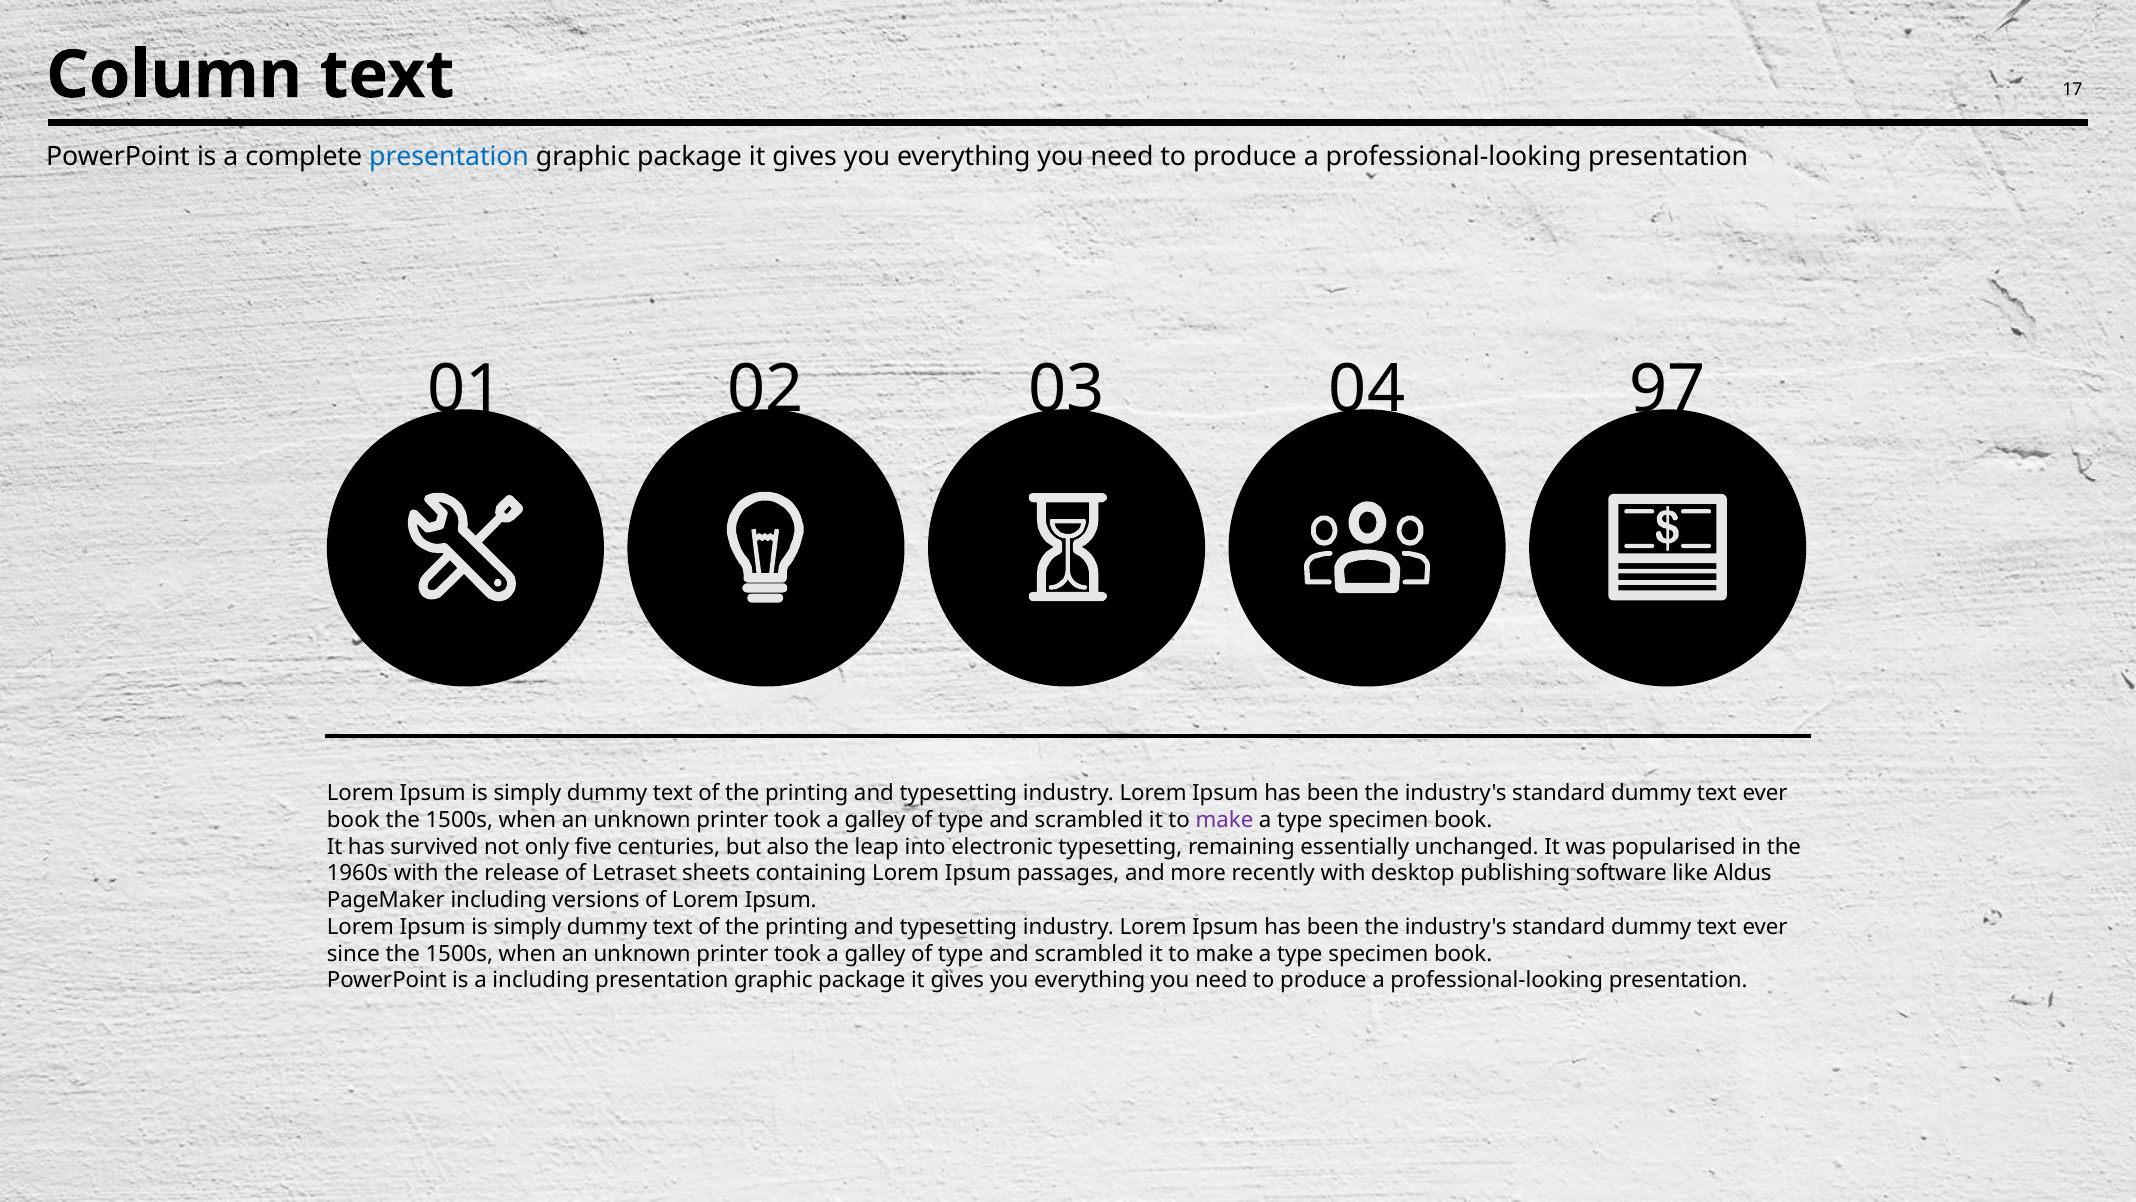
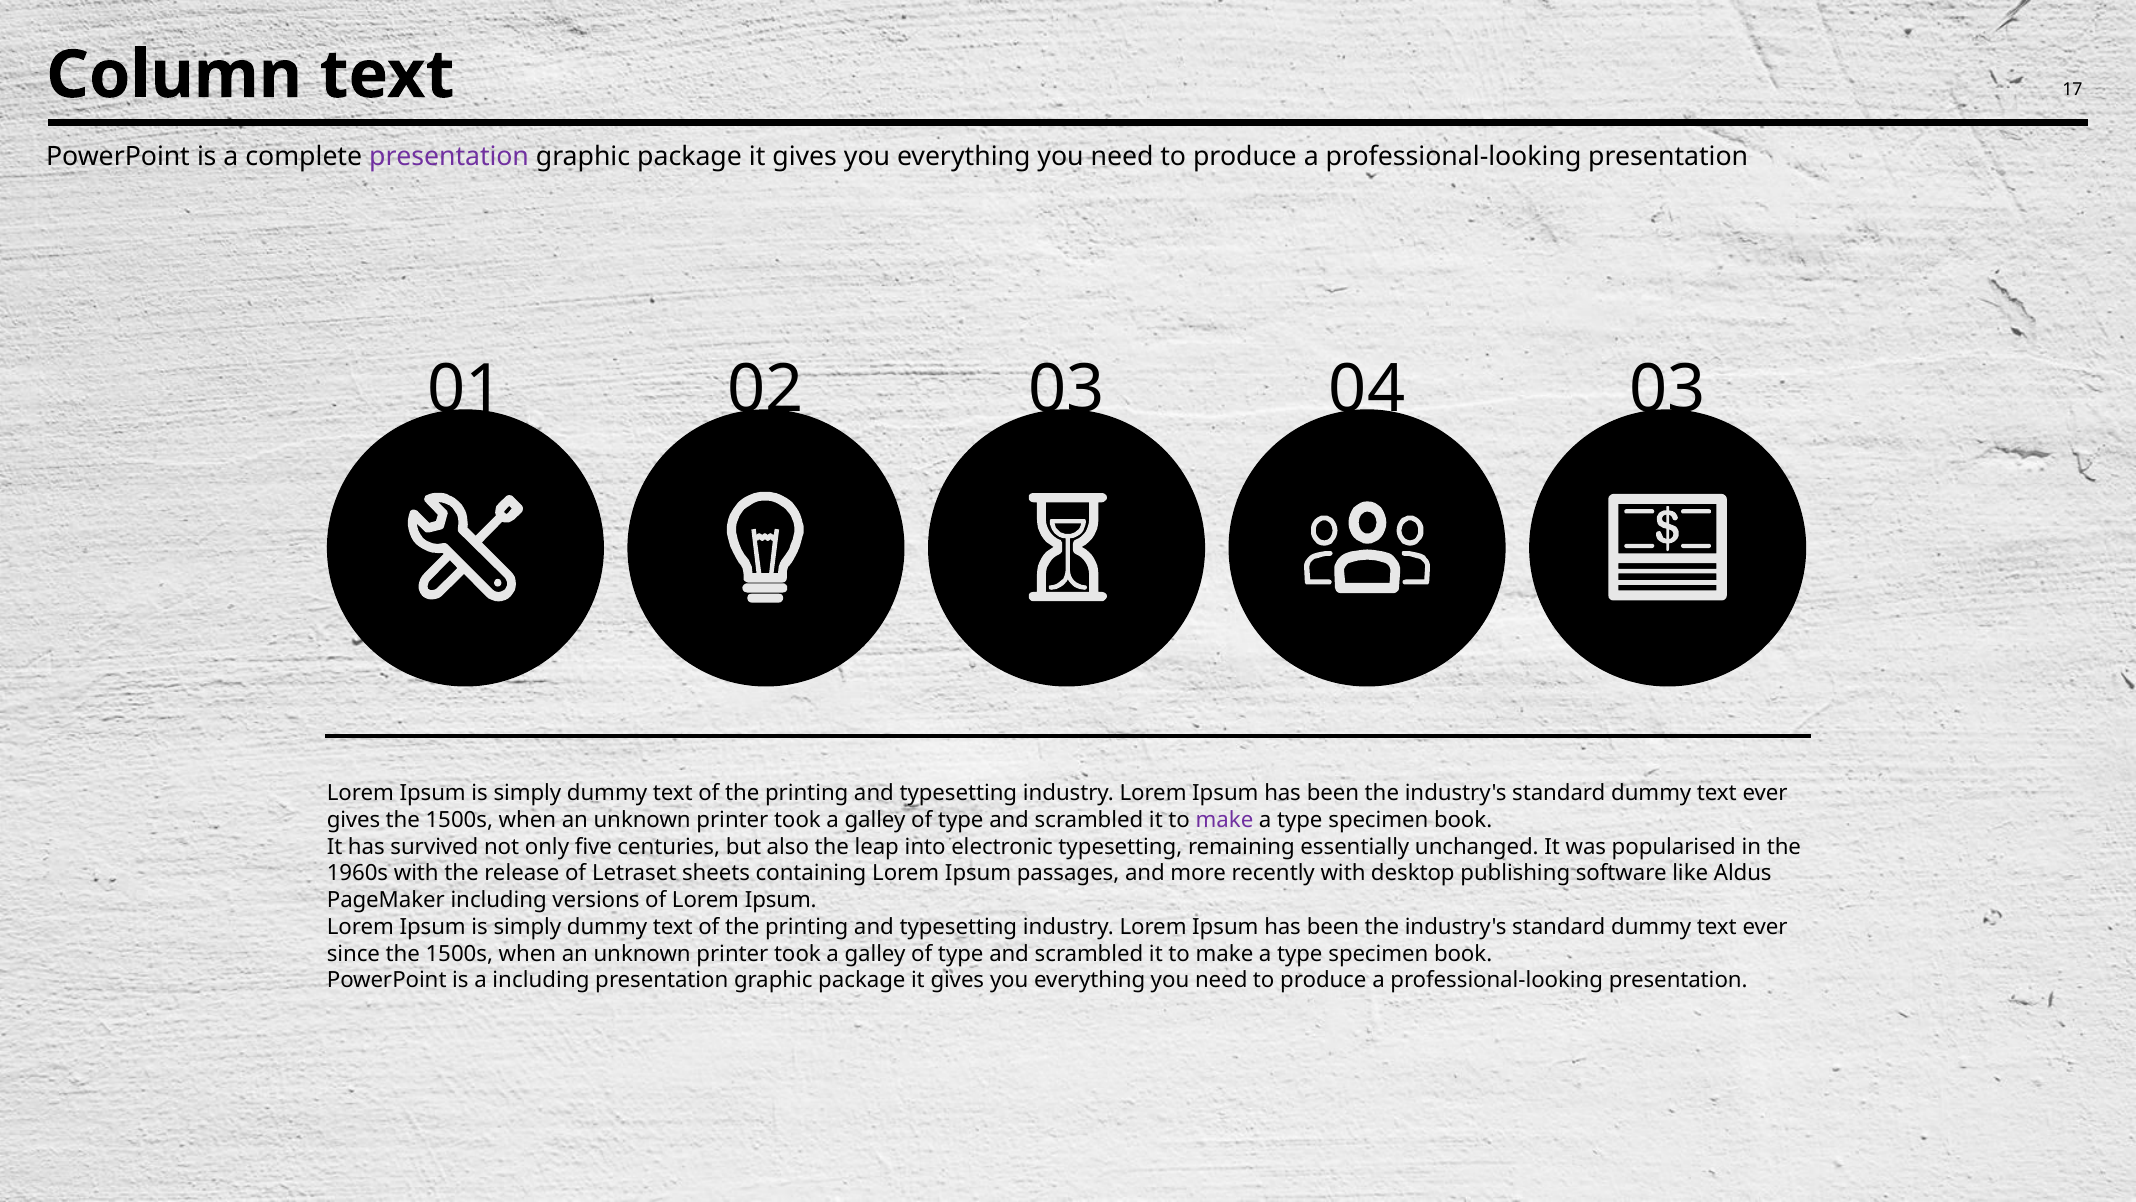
presentation colour: blue -> purple (449, 157)
04 97: 97 -> 03 (1668, 390)
book: book -> gives (354, 820)
